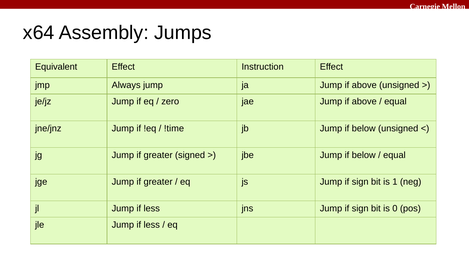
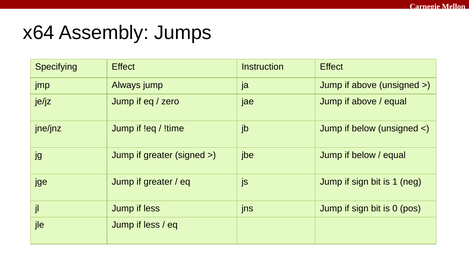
Equivalent: Equivalent -> Specifying (56, 67)
